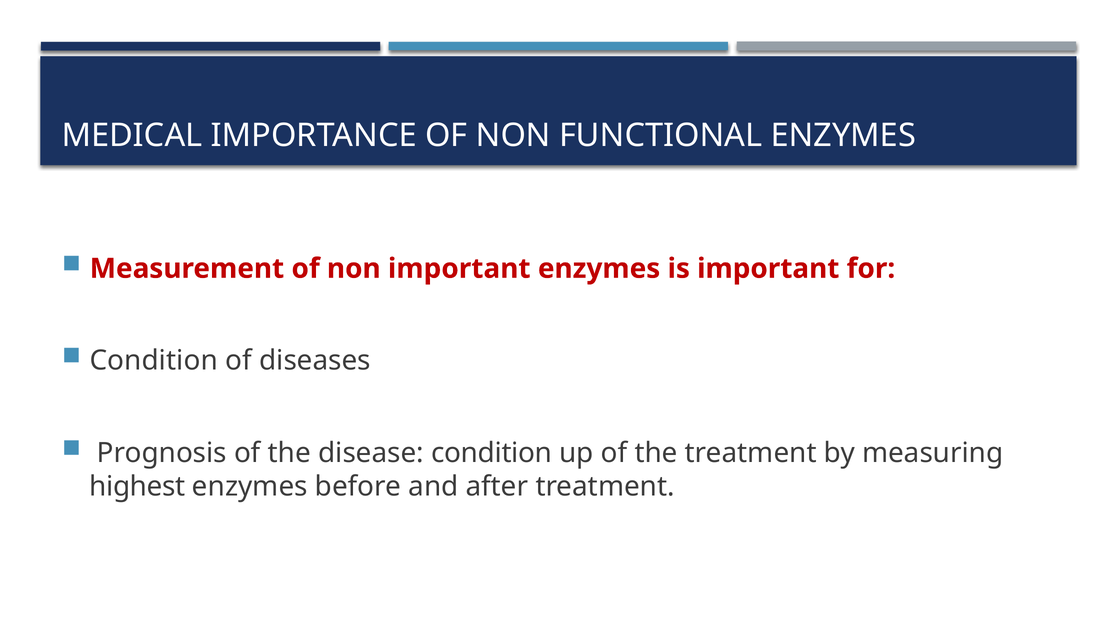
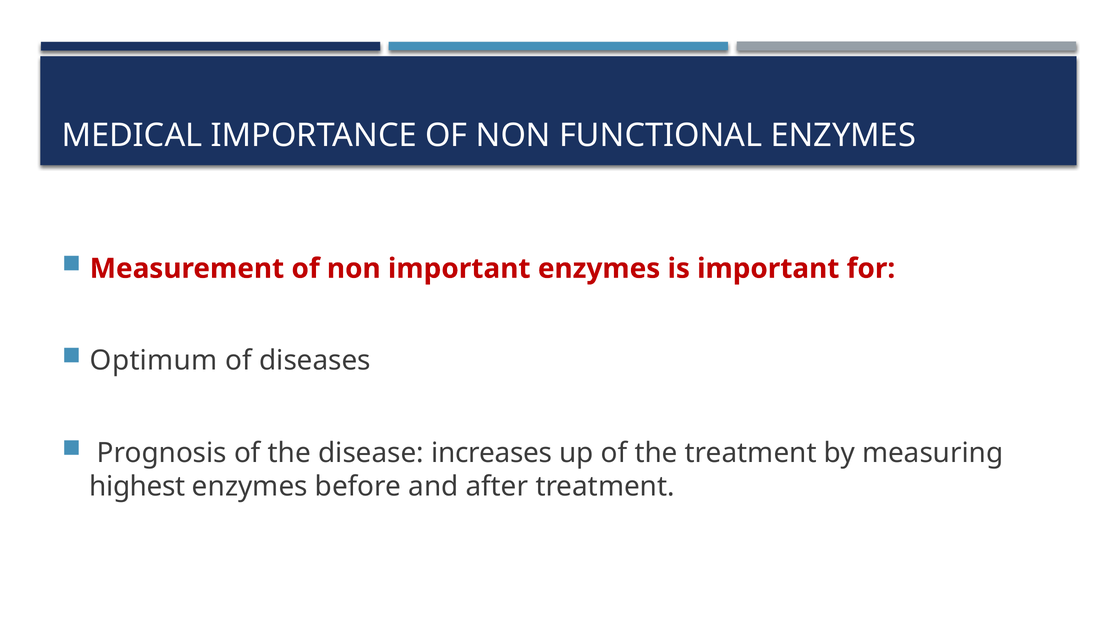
Condition: Condition -> Optimum (154, 361)
disease condition: condition -> increases (492, 453)
